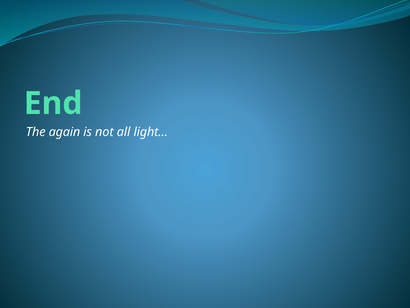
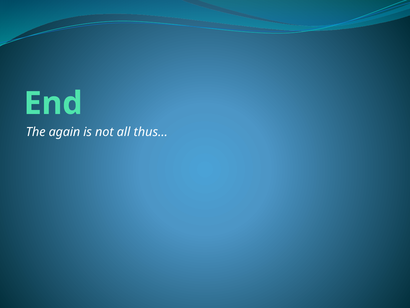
light…: light… -> thus… (151, 132)
